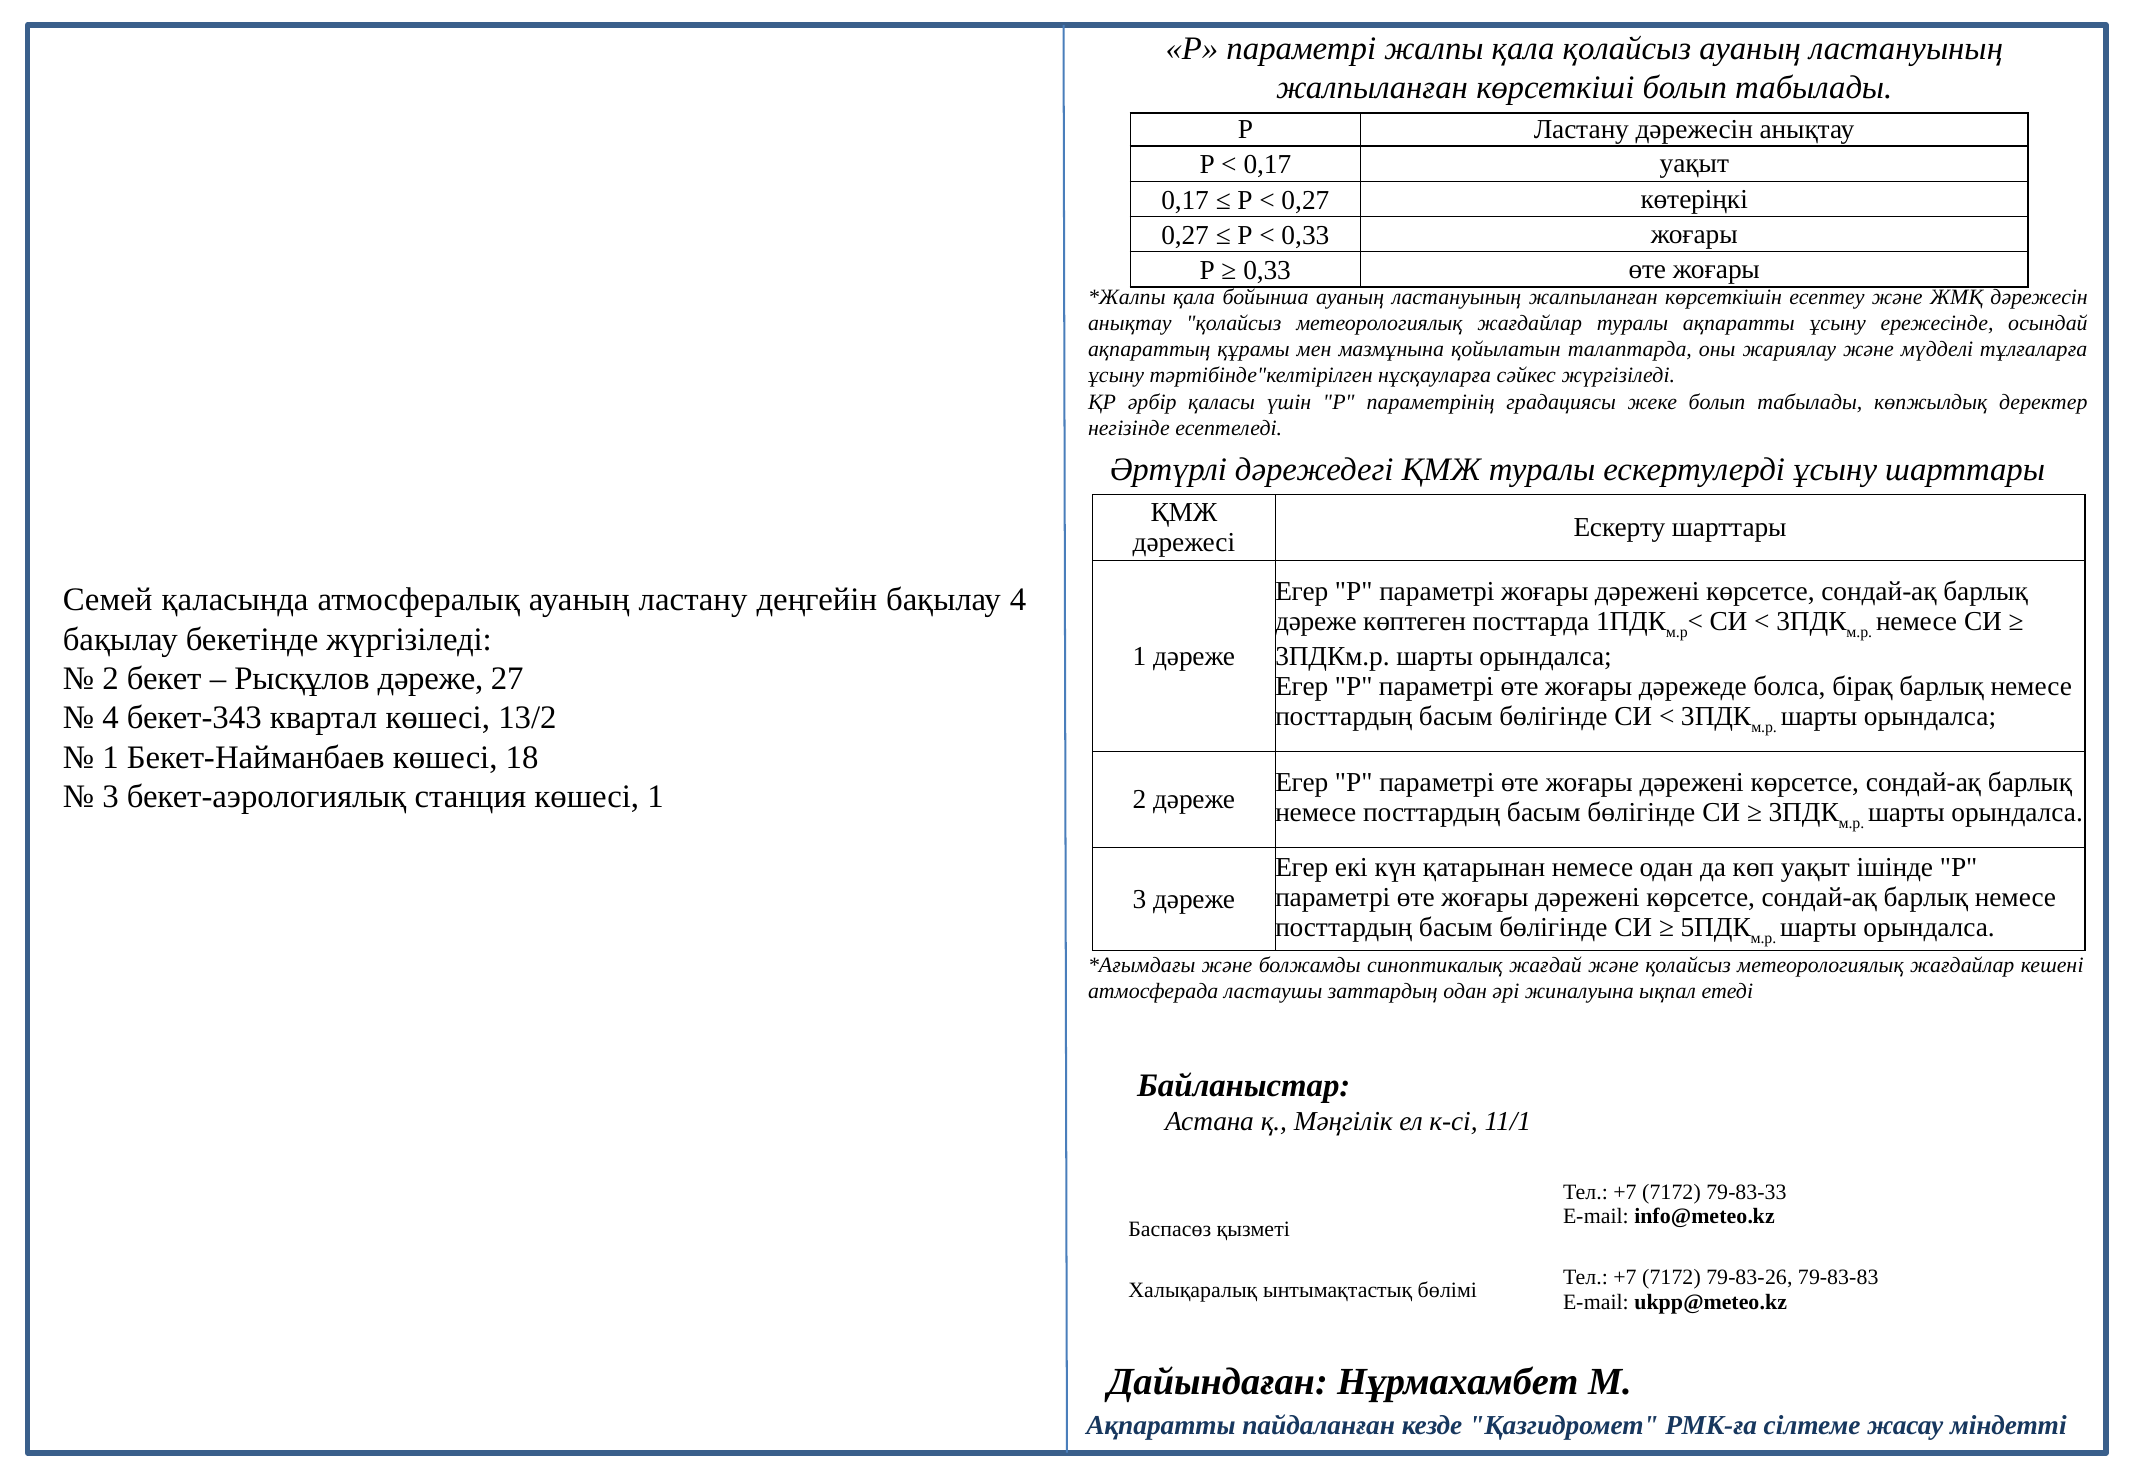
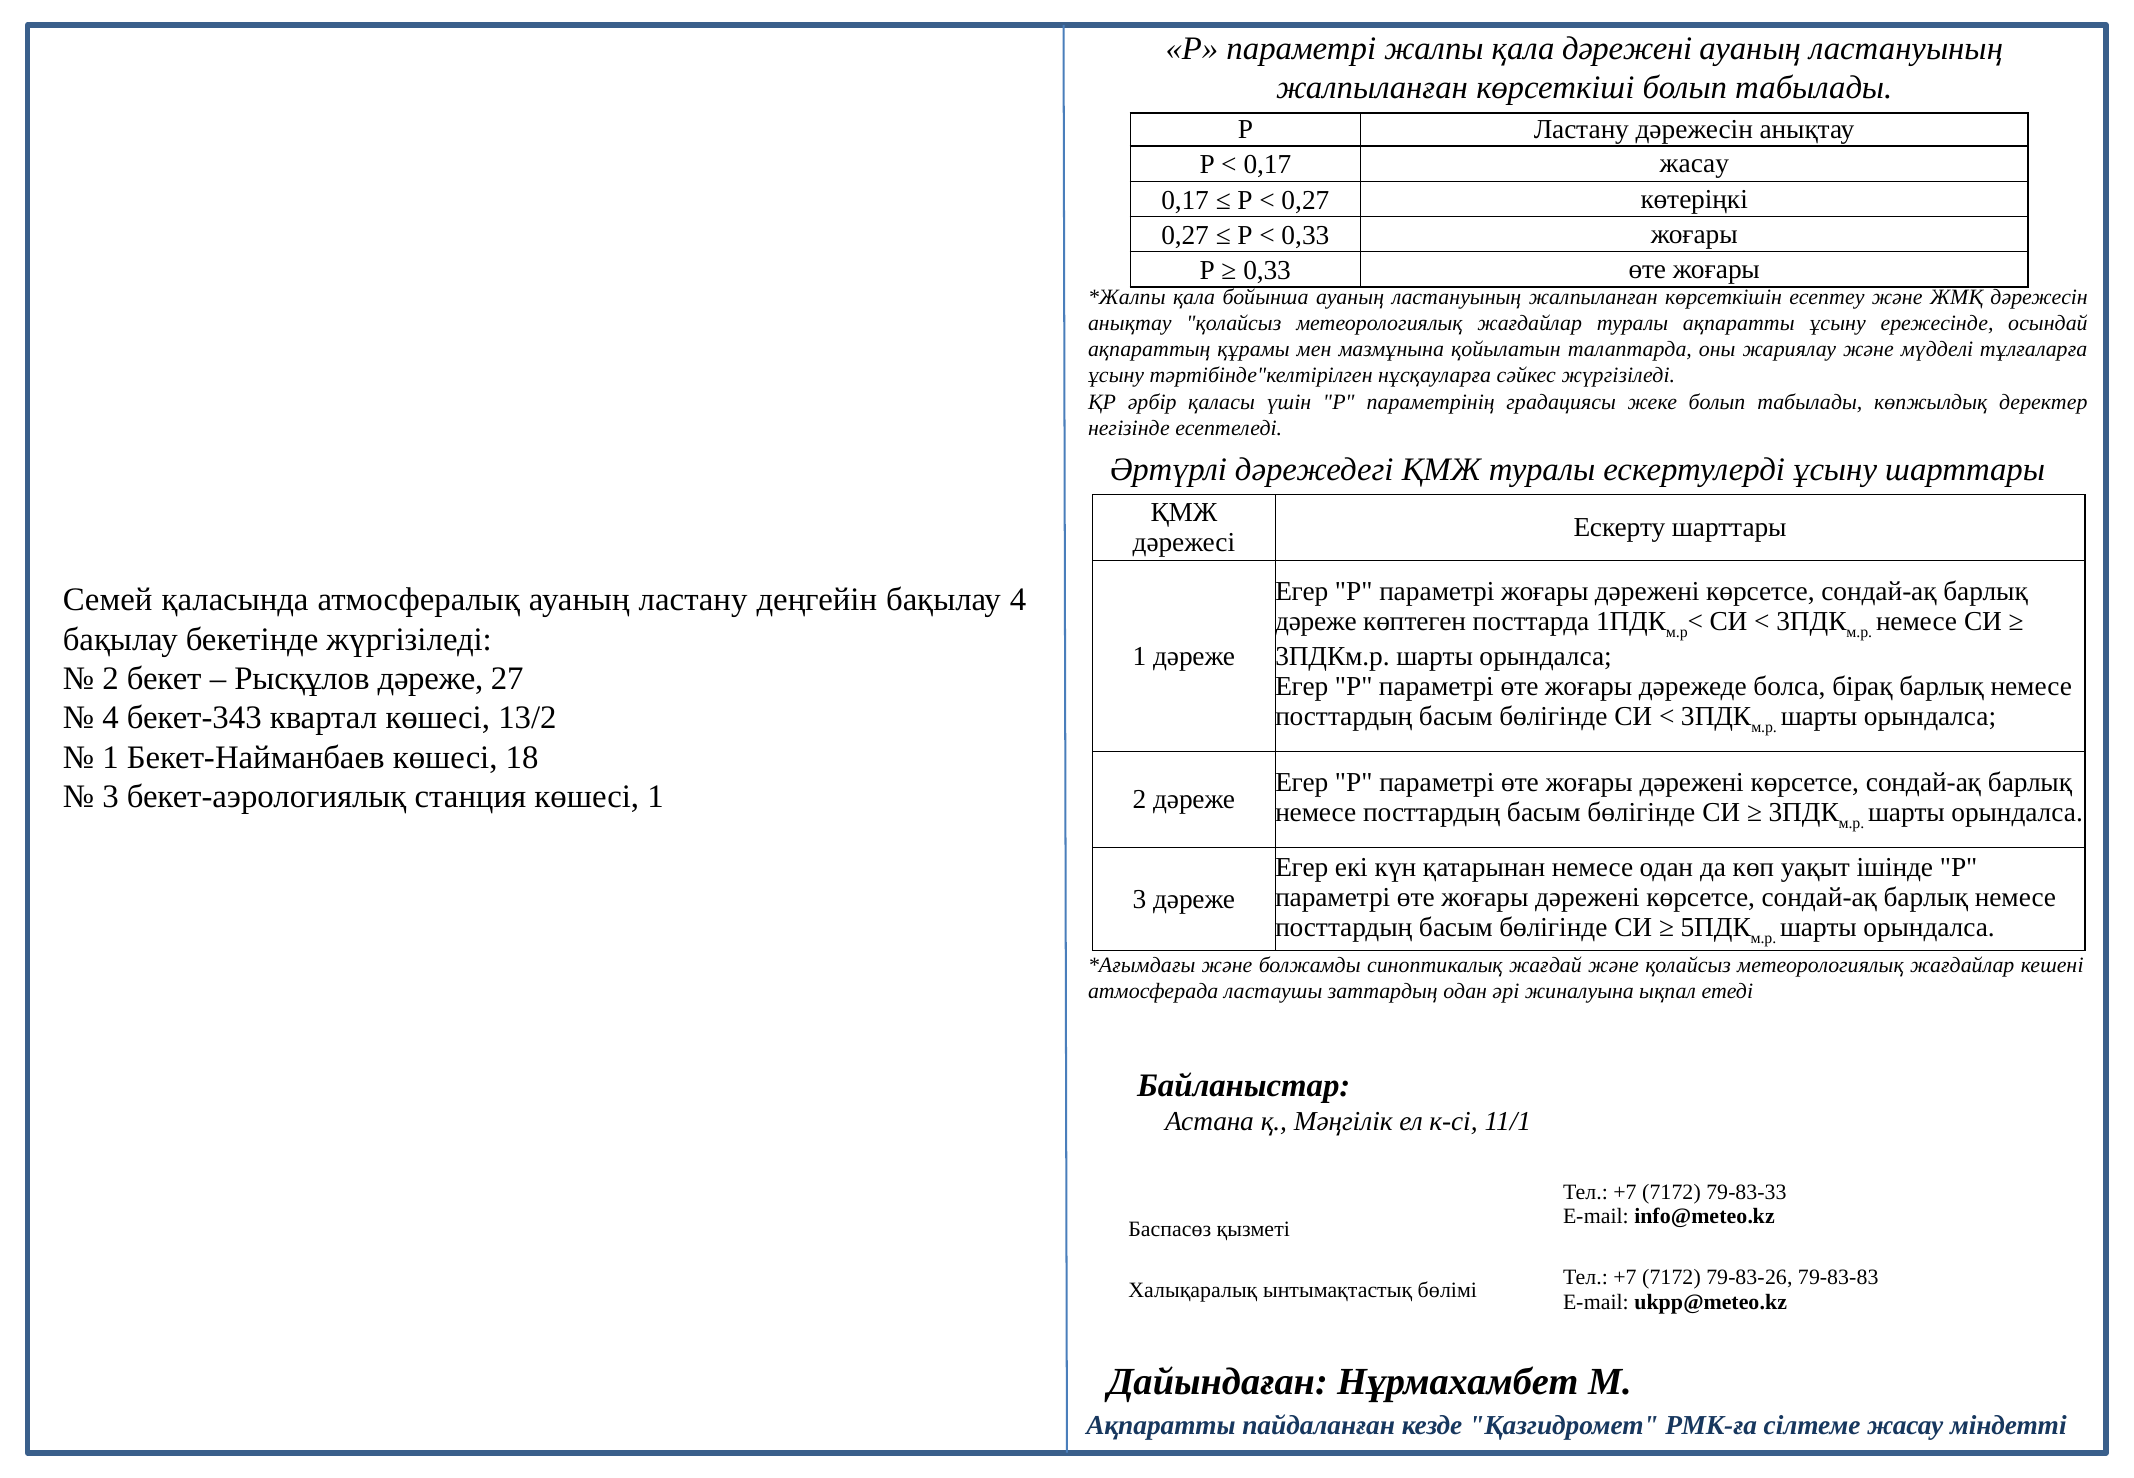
қала қолайсыз: қолайсыз -> дәрежені (1627, 48)
0,17 уақыт: уақыт -> жасау (1694, 164)
